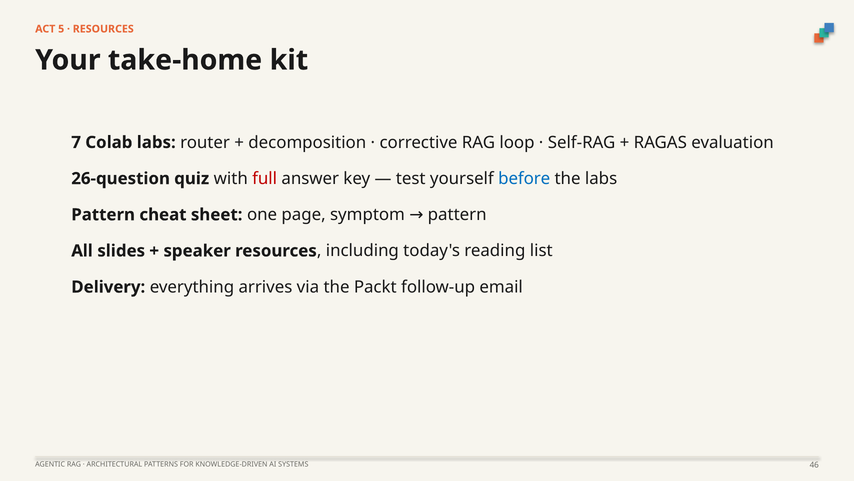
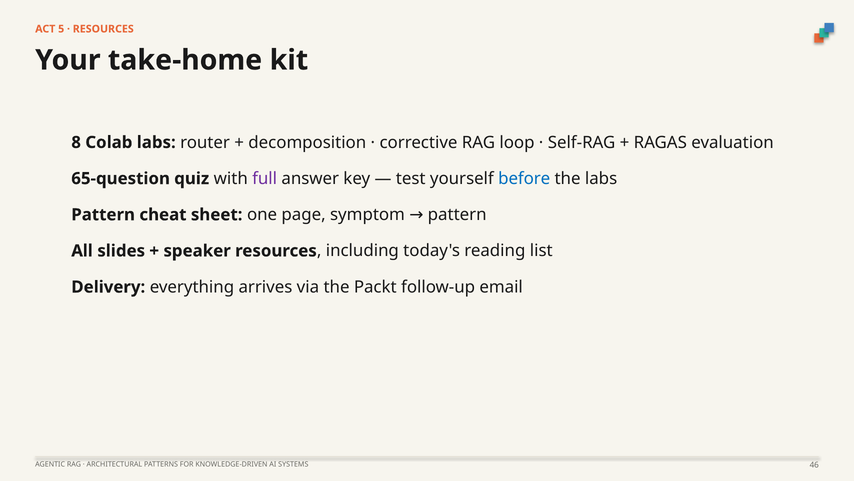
7: 7 -> 8 (76, 142)
26-question: 26-question -> 65-question (121, 178)
full colour: red -> purple (265, 178)
